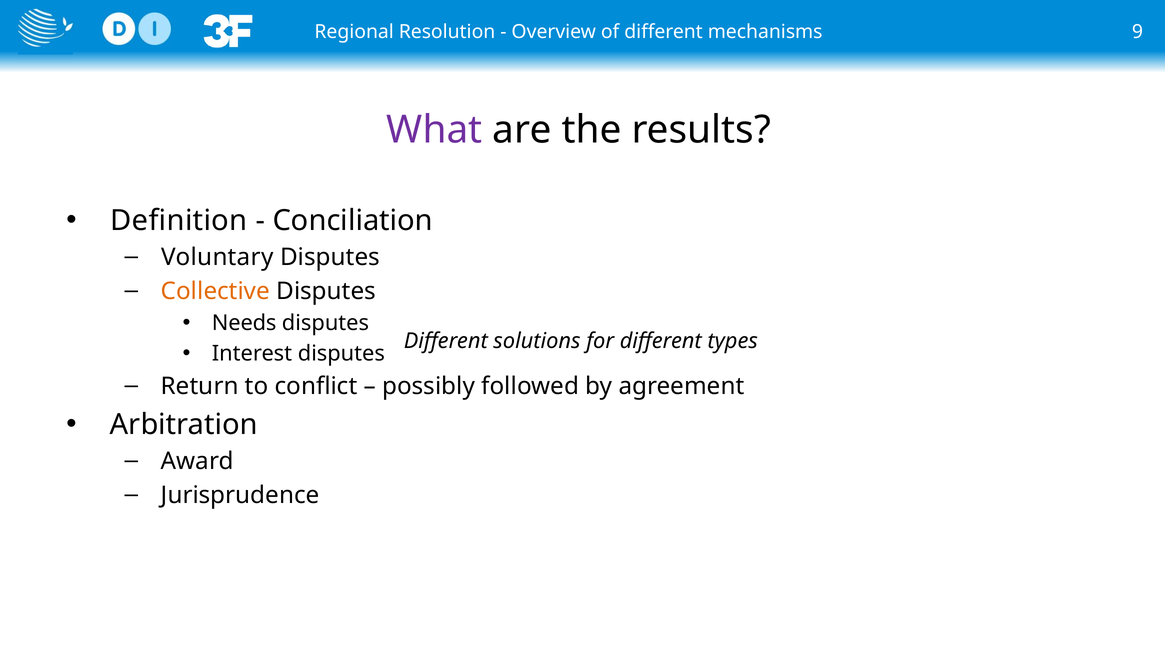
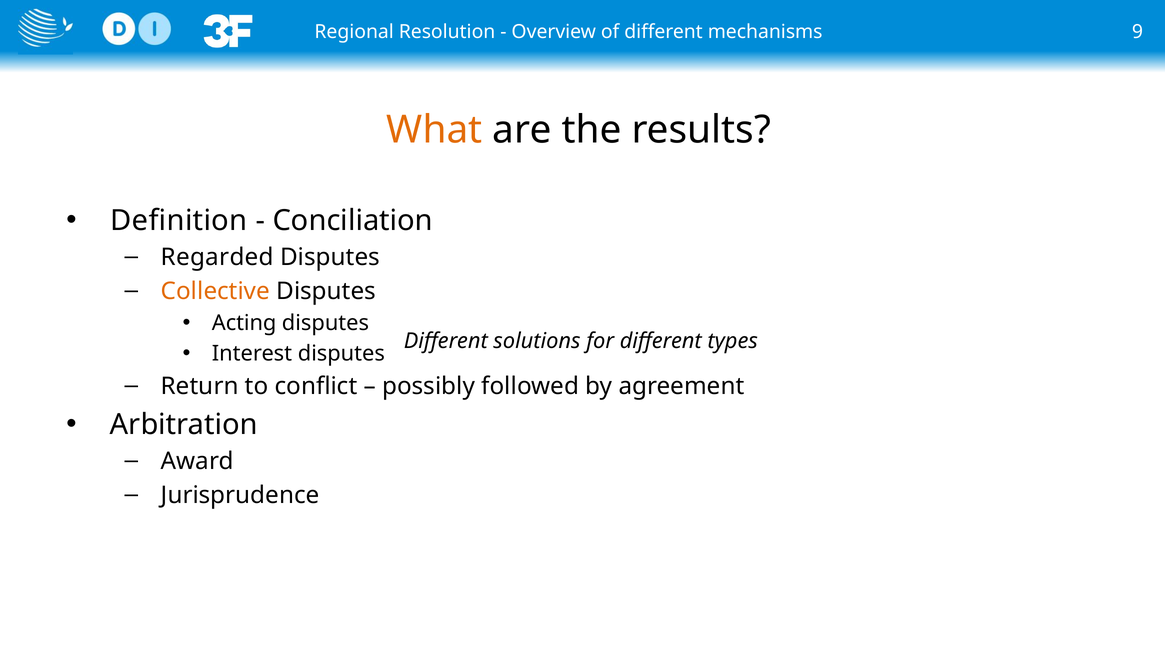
What colour: purple -> orange (434, 130)
Voluntary: Voluntary -> Regarded (217, 257)
Needs: Needs -> Acting (244, 323)
